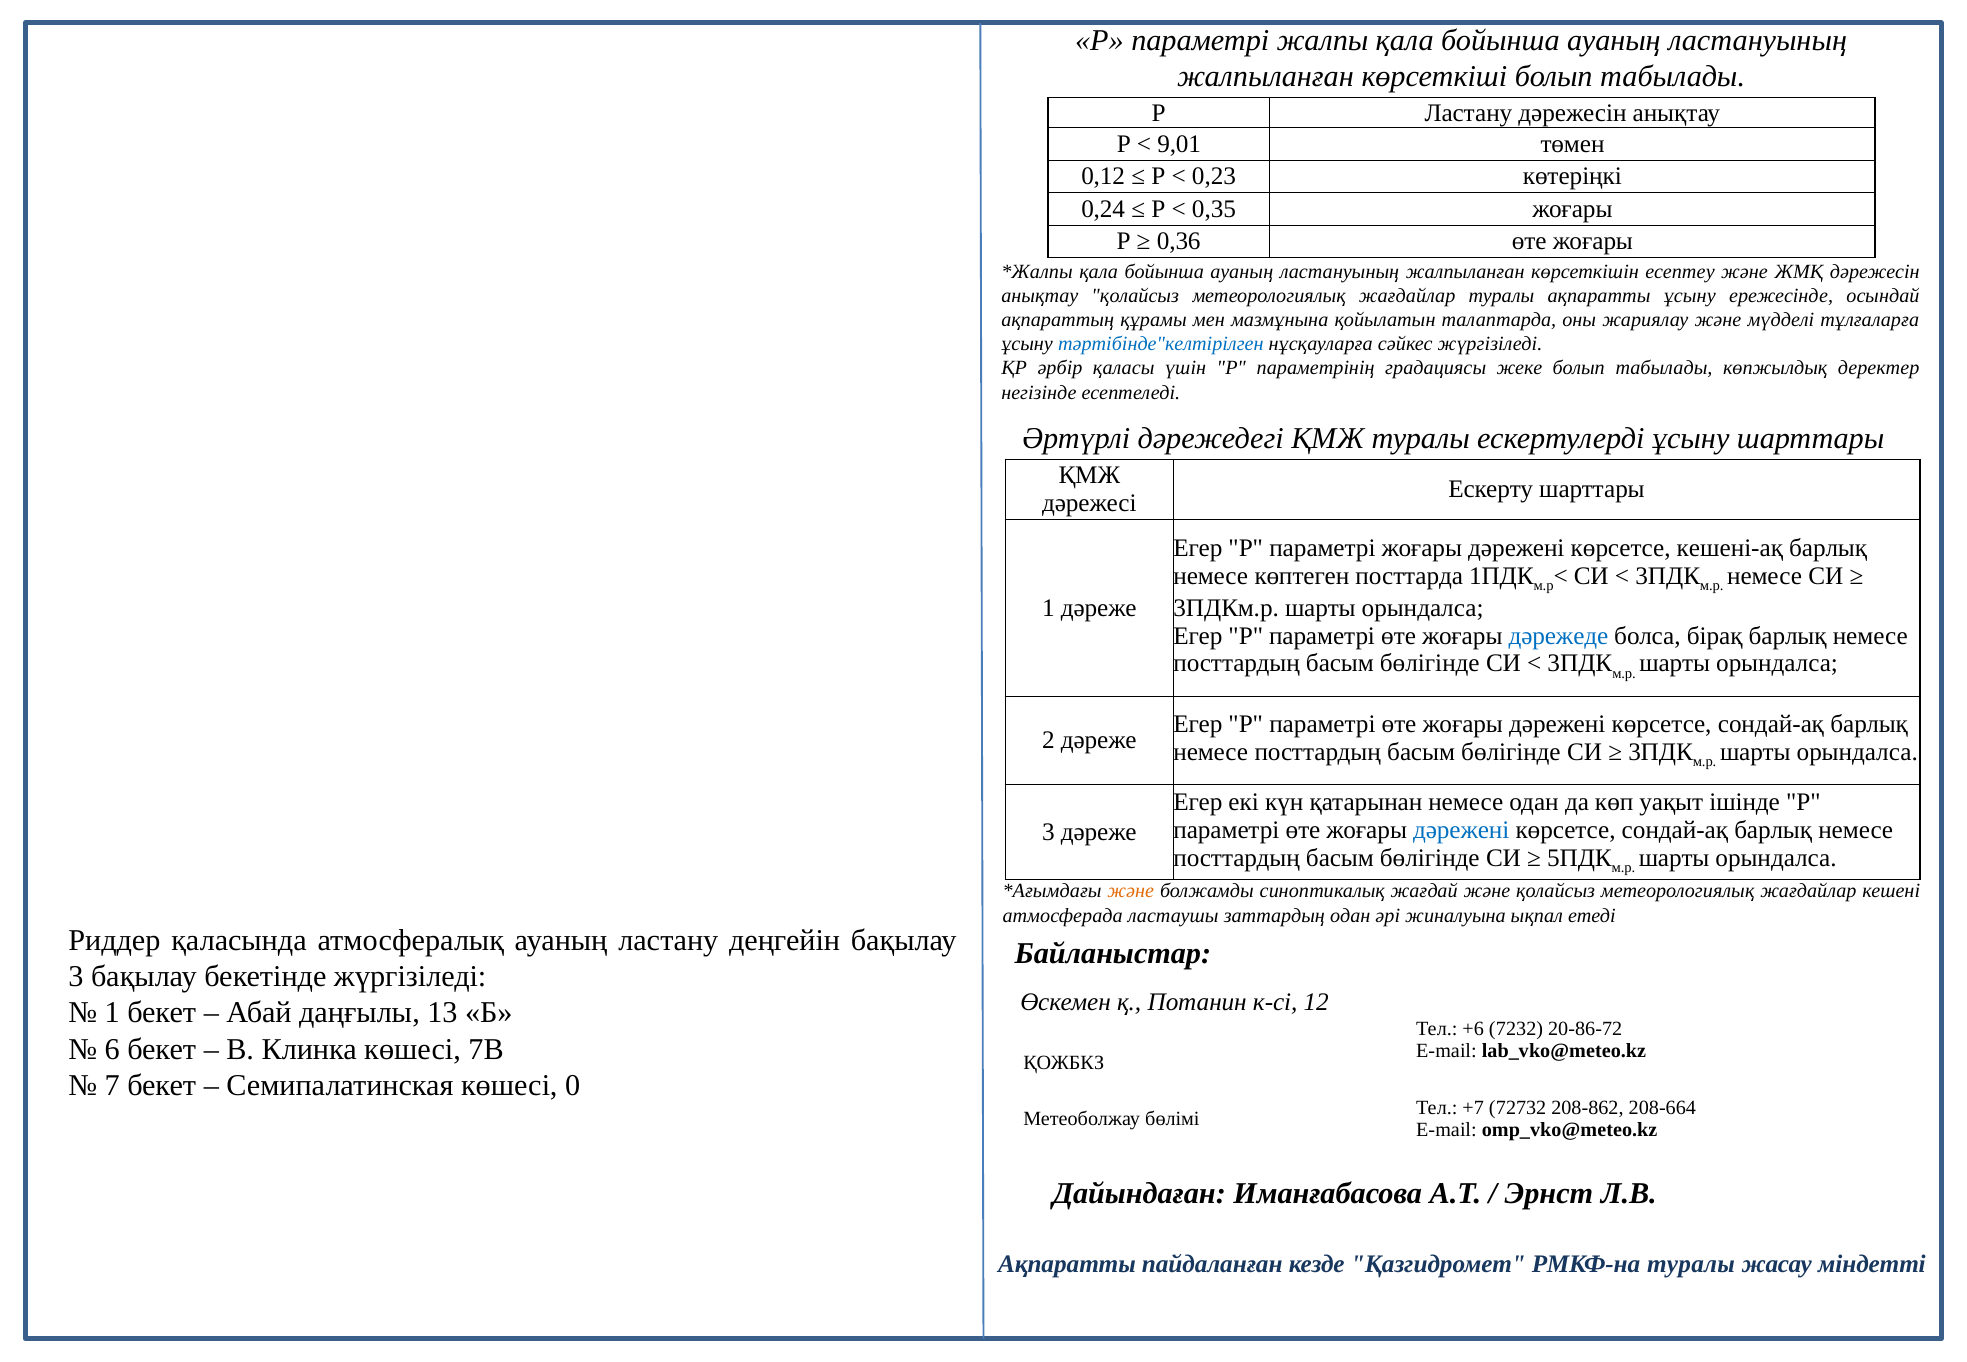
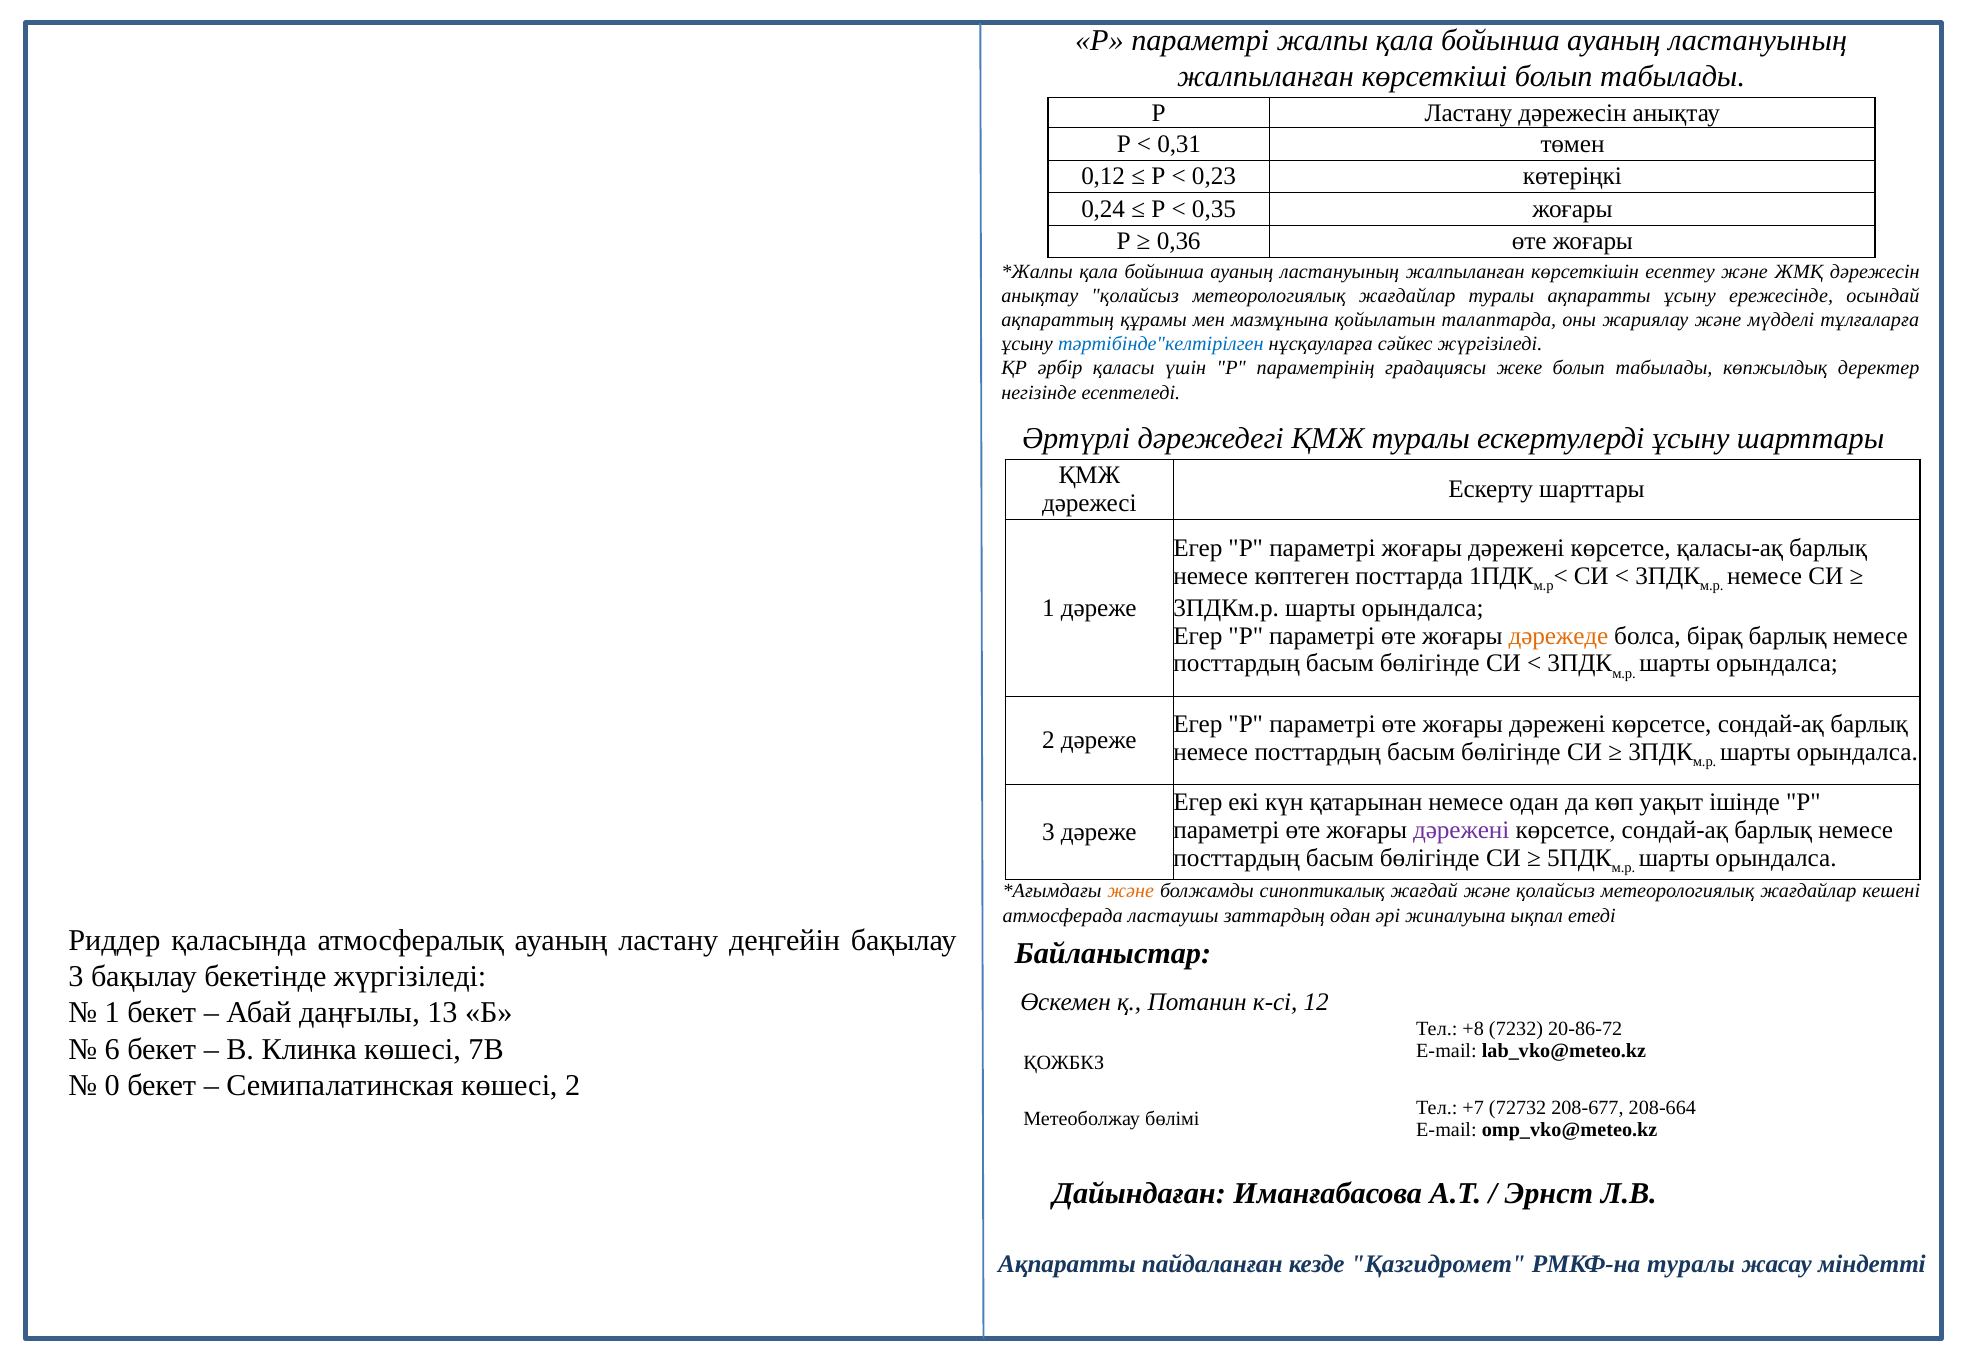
9,01: 9,01 -> 0,31 (1179, 144)
кешені-ақ: кешені-ақ -> қаласы-ақ (1730, 548)
дәрежеде colour: blue -> orange (1558, 636)
дәрежені colour: blue -> purple (1461, 830)
+6: +6 -> +8 (1473, 1029)
7: 7 -> 0 (112, 1085)
көшесі 0: 0 -> 2 (573, 1085)
208-862: 208-862 -> 208-677 (1587, 1107)
